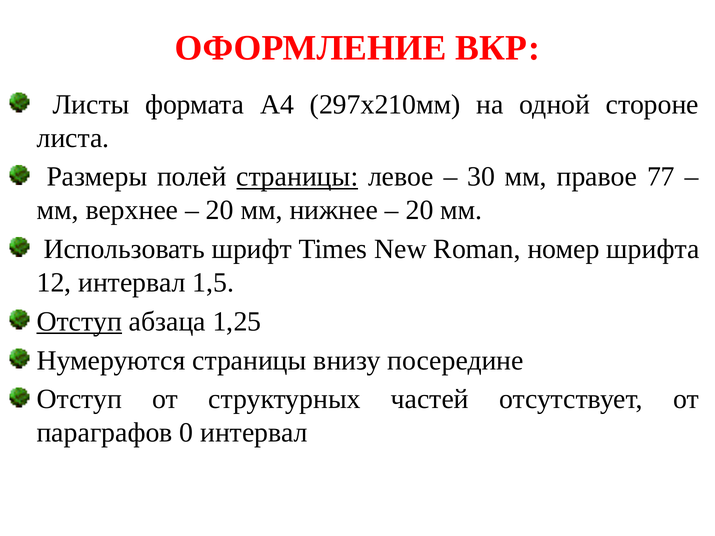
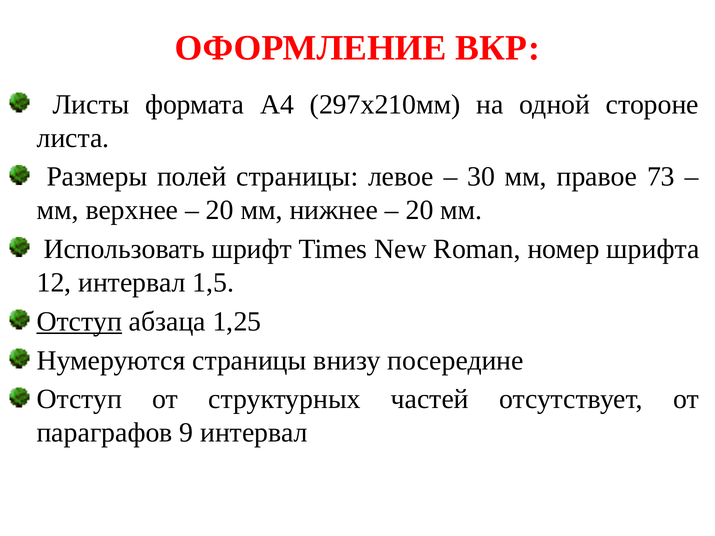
страницы underline: present -> none (297, 177)
77: 77 -> 73 (661, 177)
0: 0 -> 9 (186, 433)
